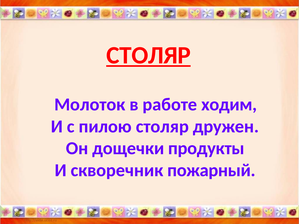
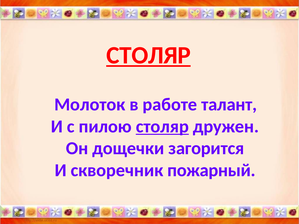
ходим: ходим -> талант (229, 105)
столяр underline: none -> present (162, 127)
продукты: продукты -> загорится (206, 149)
